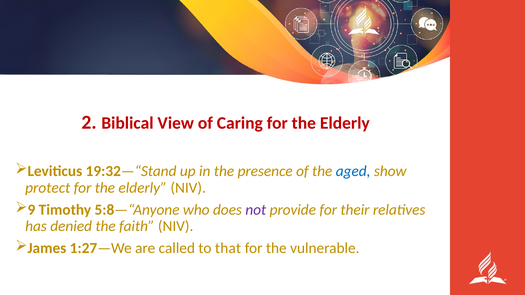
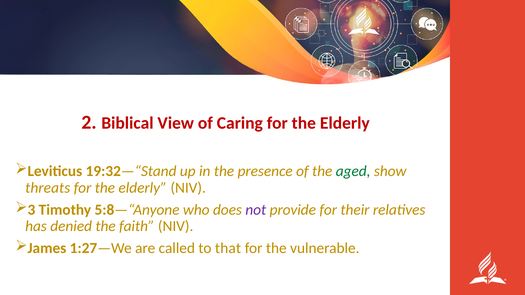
aged colour: blue -> green (353, 171)
protect: protect -> threats (48, 188)
9: 9 -> 3 (31, 210)
